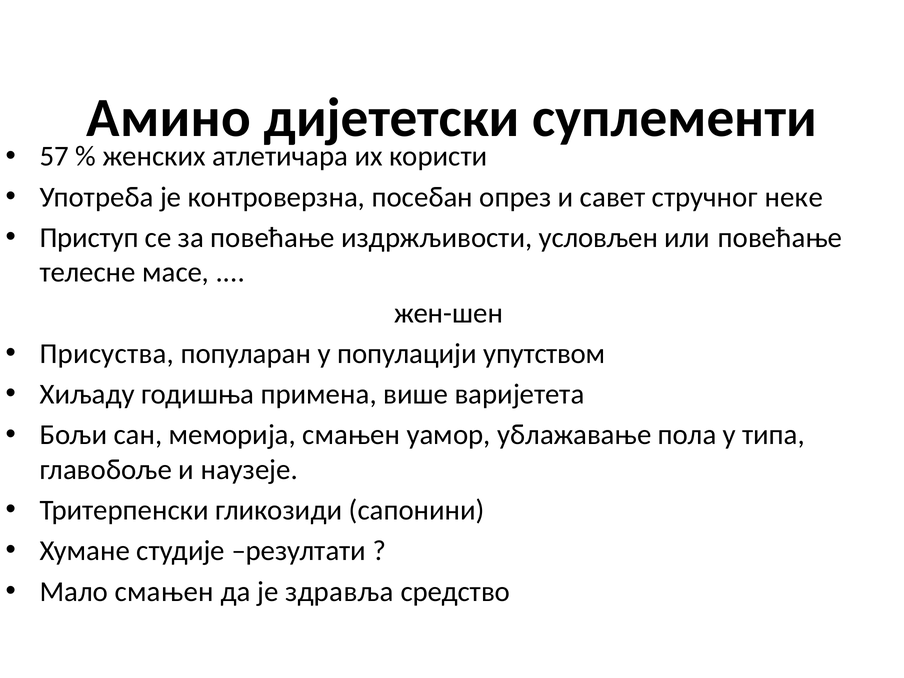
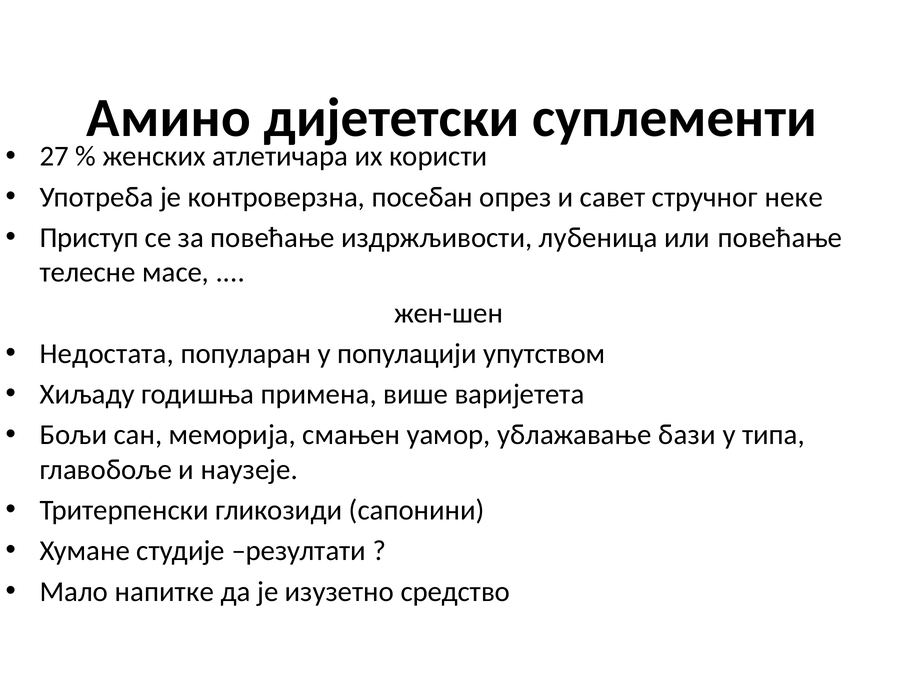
57: 57 -> 27 (54, 156)
условљен: условљен -> лубеница (598, 238)
Присуства: Присуства -> Недостата (107, 354)
пола: пола -> бази (687, 435)
Мало смањен: смањен -> напитке (164, 592)
здравља: здравља -> изузетно (339, 592)
